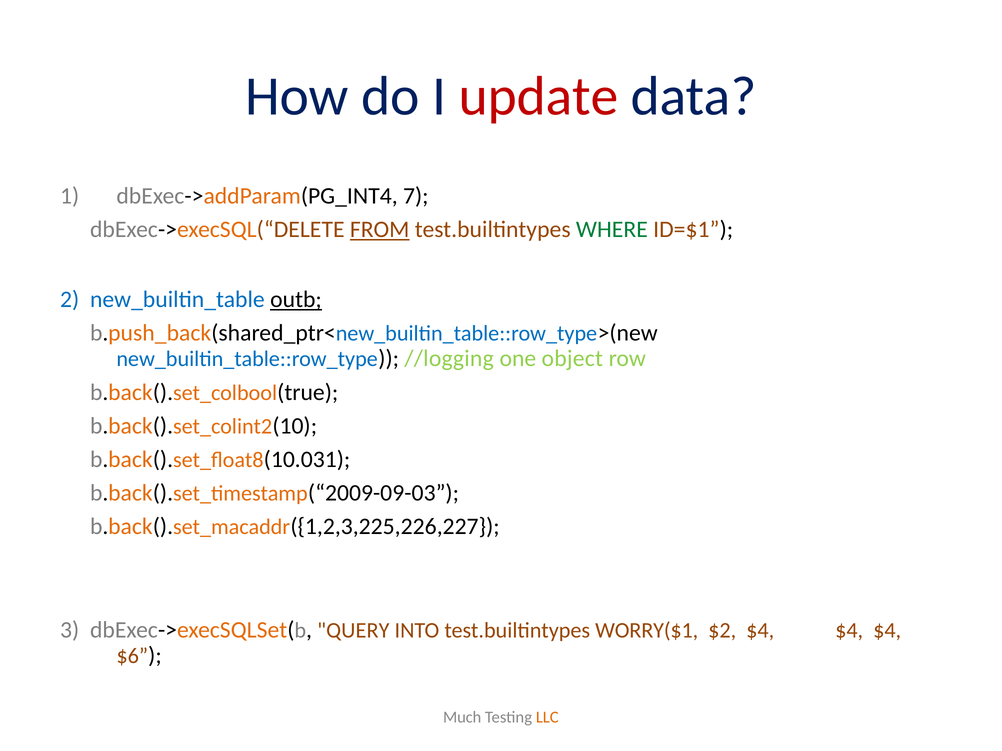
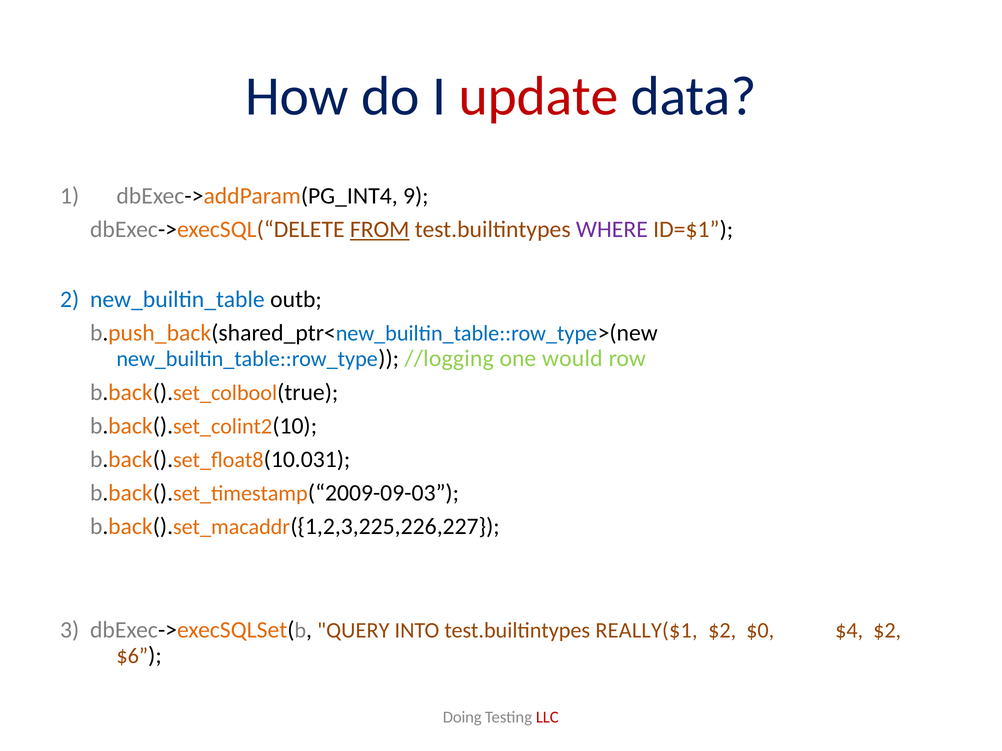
7: 7 -> 9 (416, 196)
WHERE colour: green -> purple (612, 230)
outb underline: present -> none (296, 300)
object: object -> would (572, 359)
WORRY($1: WORRY($1 -> REALLY($1 (647, 631)
$2 $4: $4 -> $0 (760, 631)
$4: $4 -> $2 (887, 631)
Much: Much -> Doing (462, 718)
LLC colour: orange -> red (547, 718)
